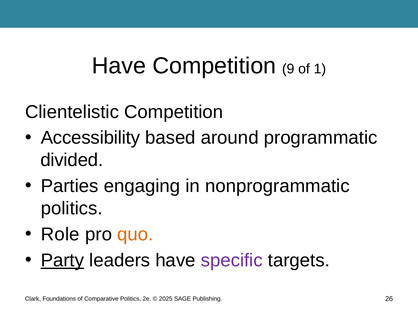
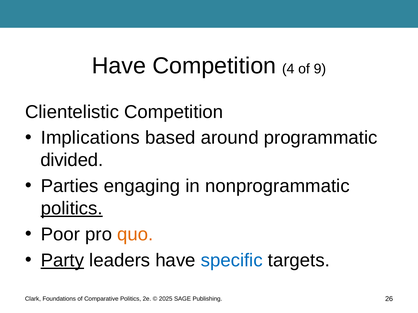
9: 9 -> 4 (288, 69)
1: 1 -> 9 (320, 69)
Accessibility: Accessibility -> Implications (90, 138)
politics underline: none -> present (72, 209)
Role: Role -> Poor (60, 235)
specific colour: purple -> blue (232, 261)
